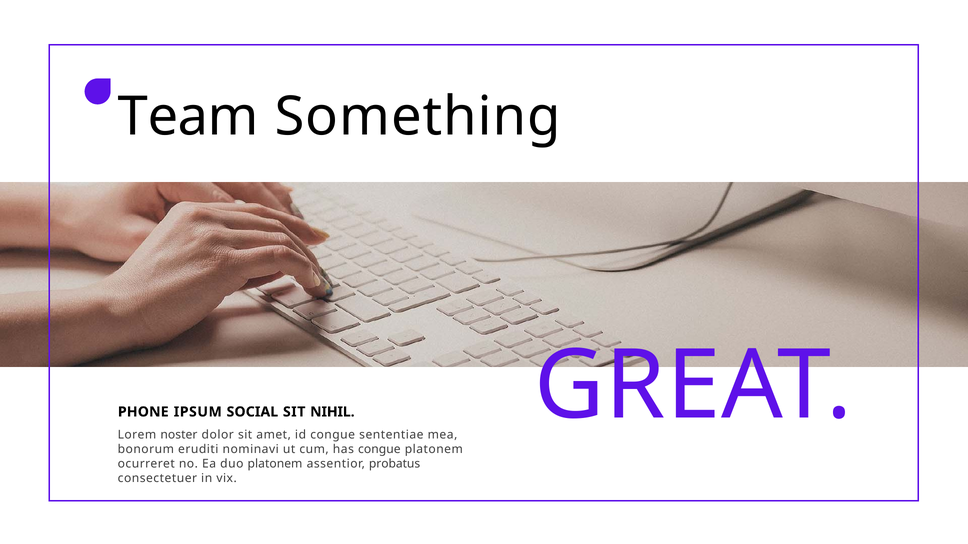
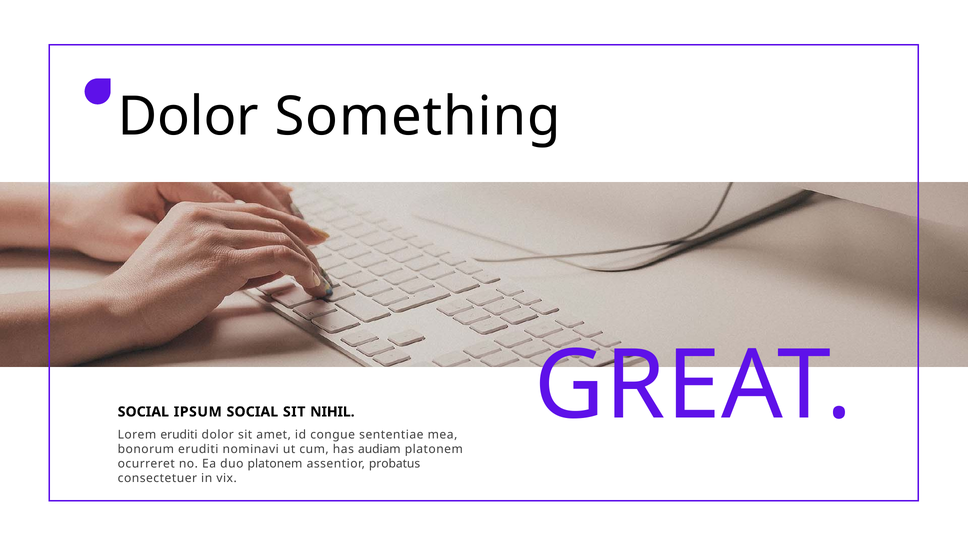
Team: Team -> Dolor (188, 117)
PHONE: PHONE -> SOCIAL (143, 412)
Lorem noster: noster -> eruditi (179, 435)
has congue: congue -> audiam (379, 450)
